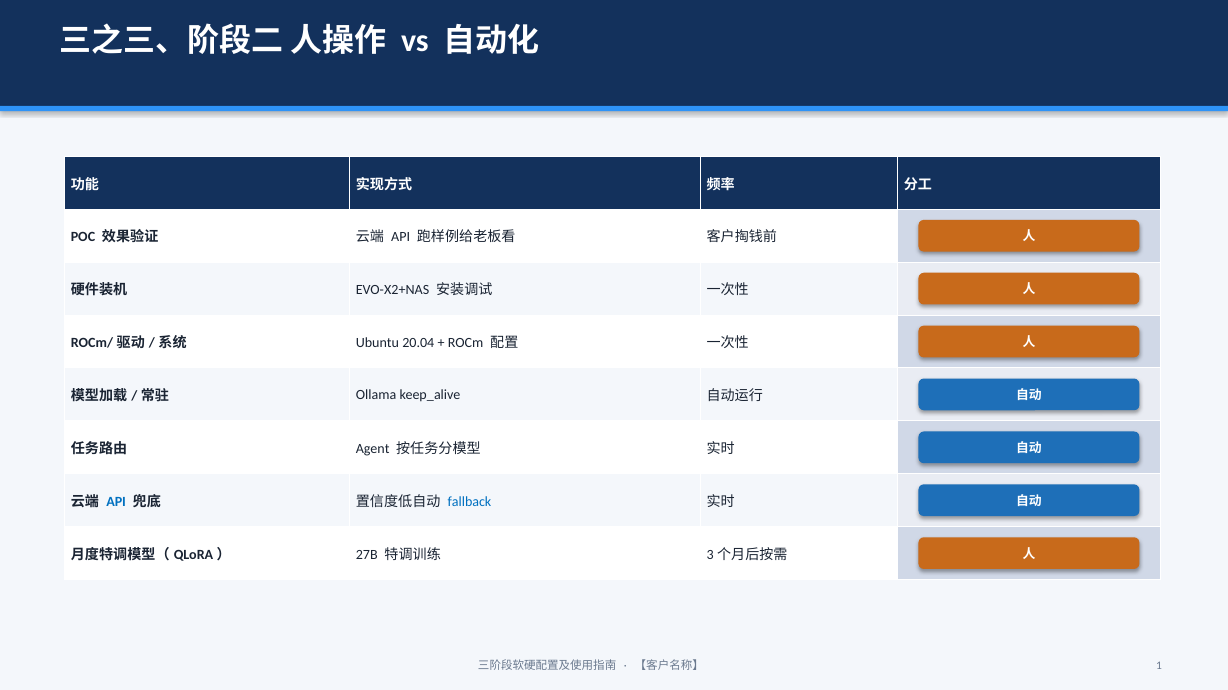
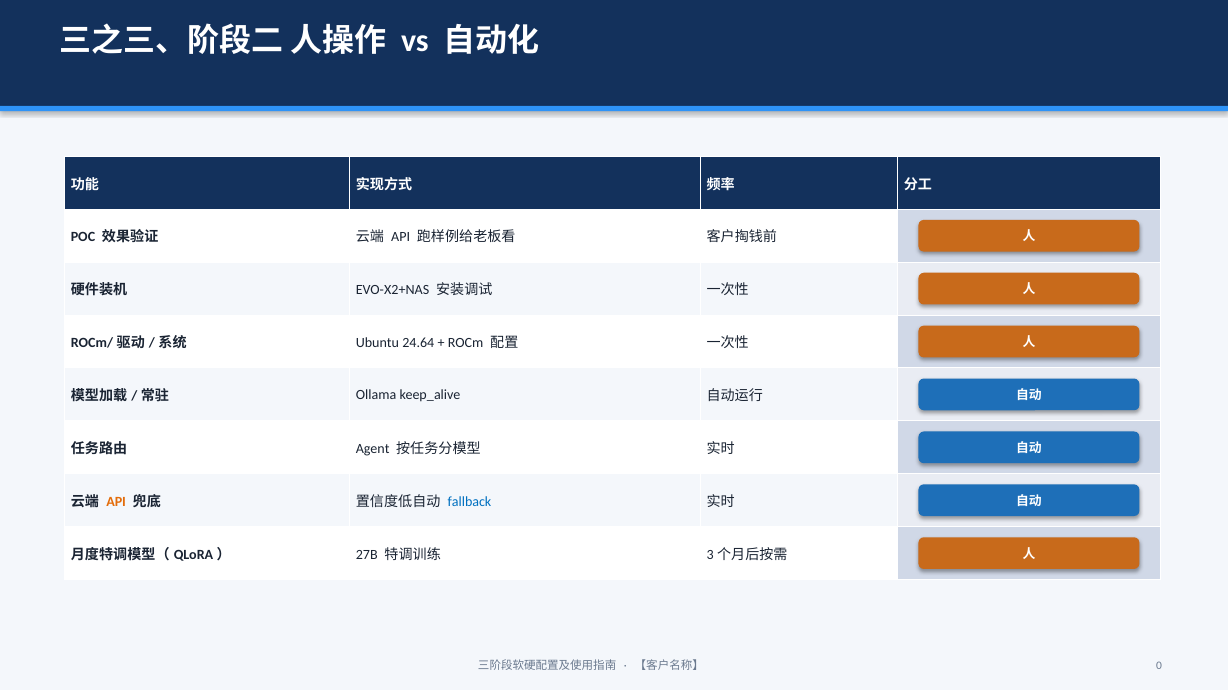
20.04: 20.04 -> 24.64 (418, 343)
API colour: blue -> orange (116, 502)
1: 1 -> 0 (1159, 666)
